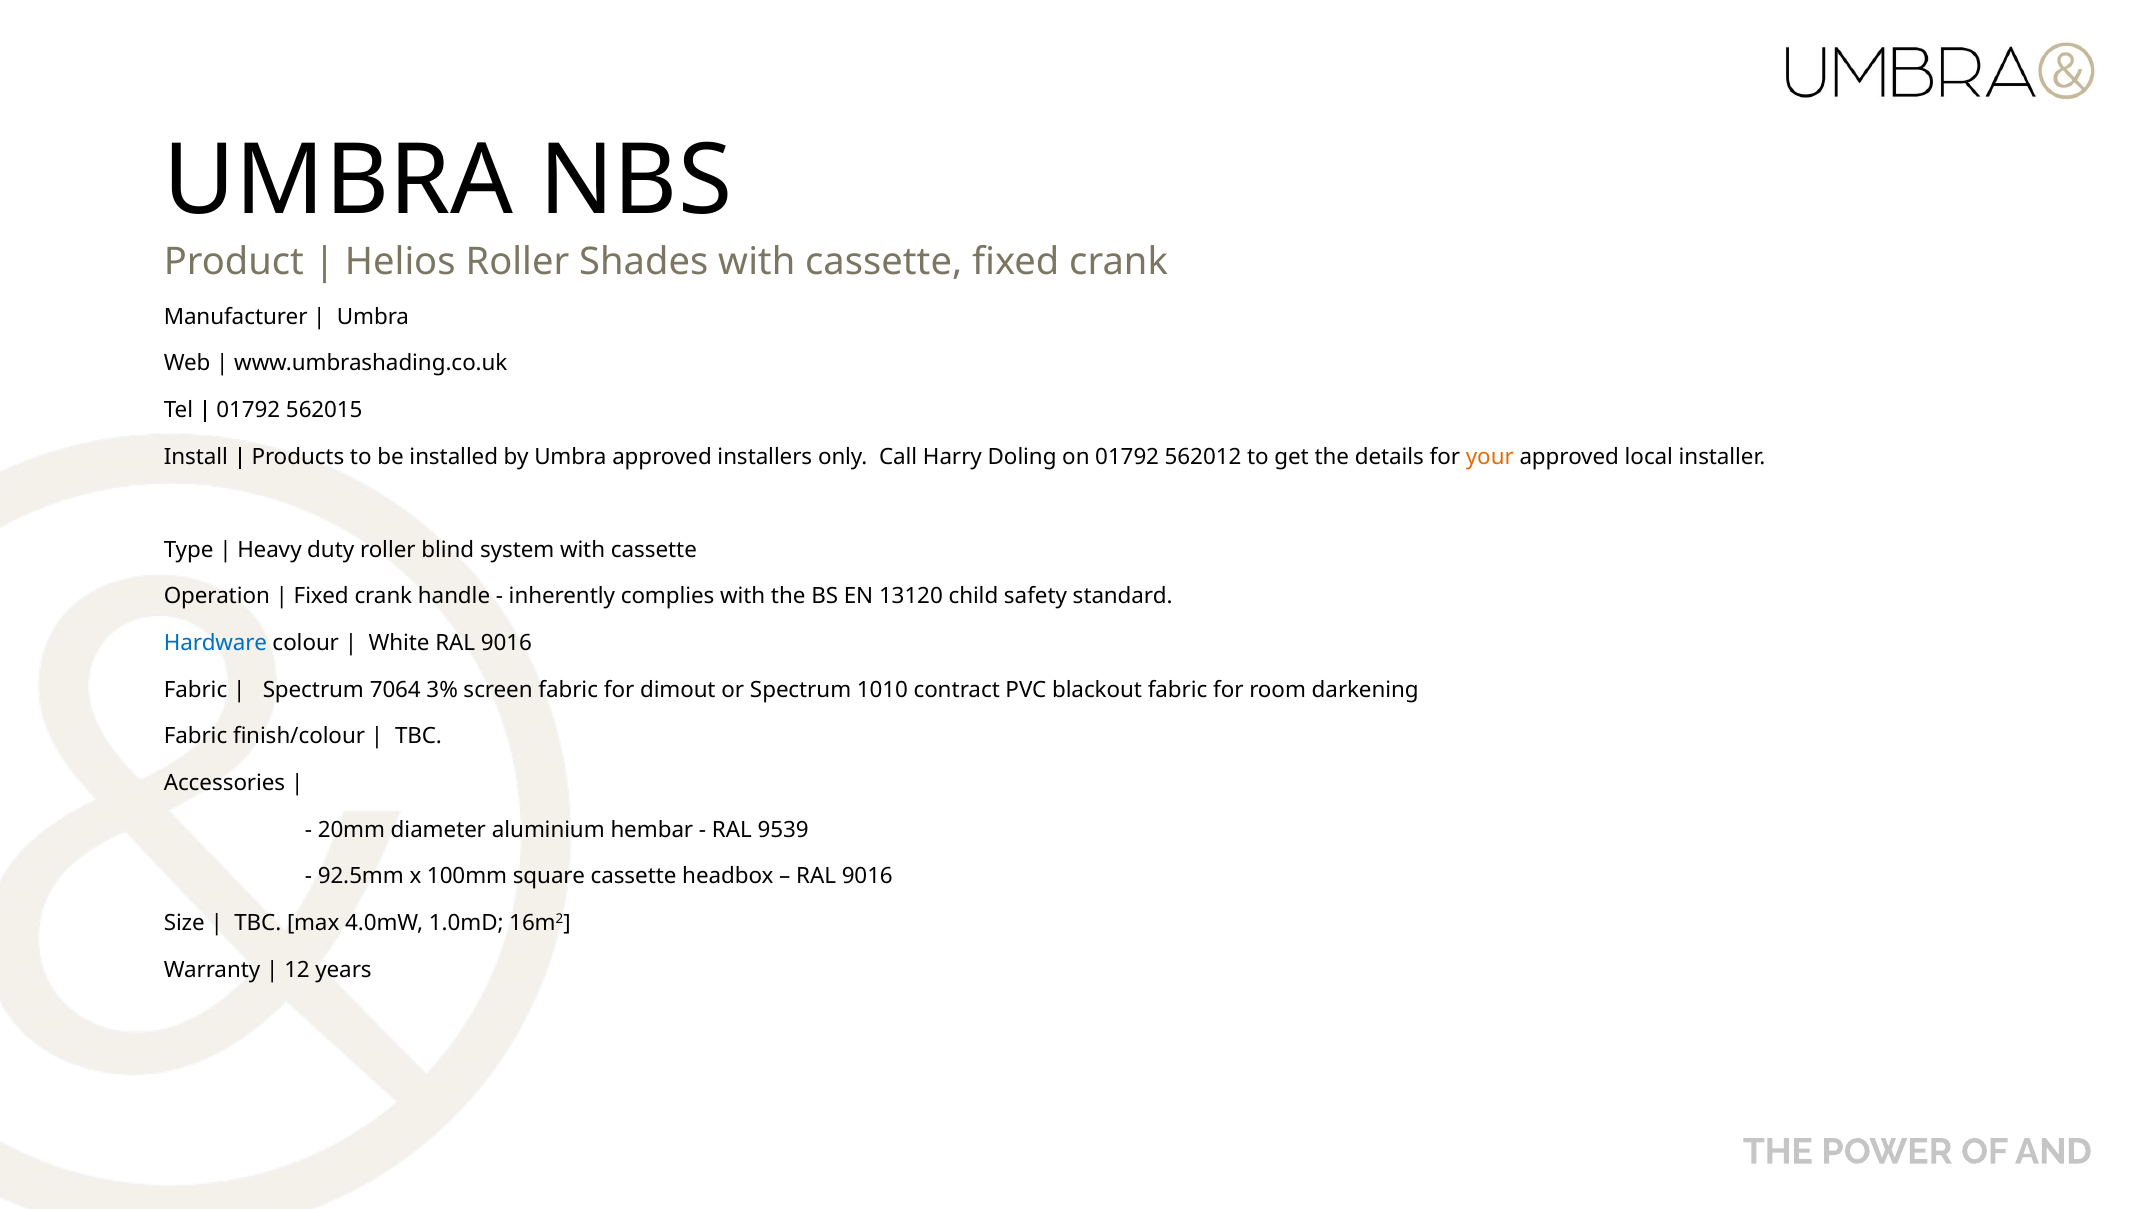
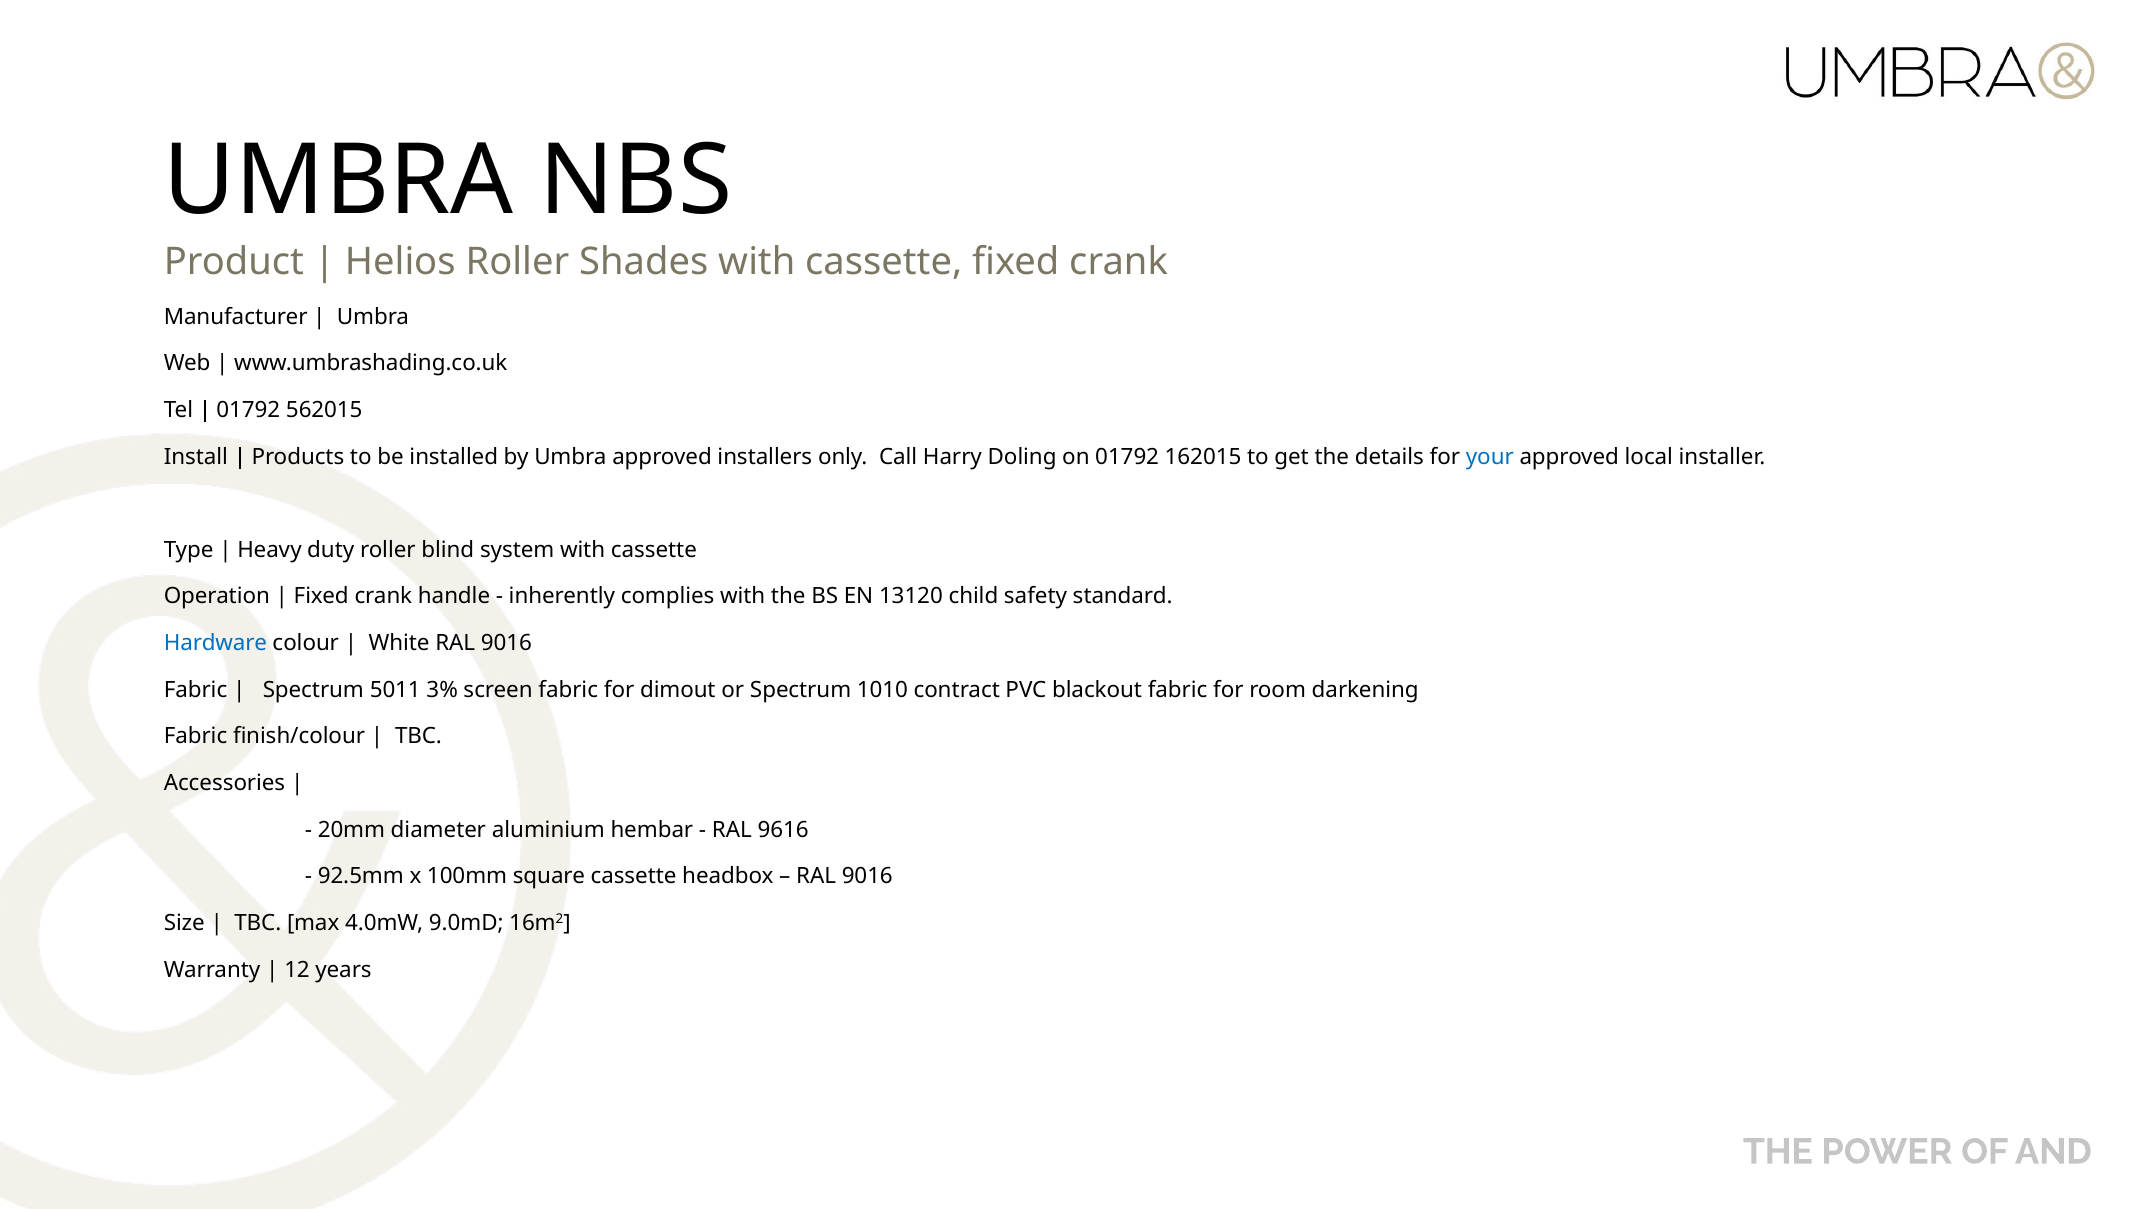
562012: 562012 -> 162015 (1203, 457)
your colour: orange -> blue (1490, 457)
7064: 7064 -> 5011 (395, 690)
9539: 9539 -> 9616 (783, 830)
1.0mD: 1.0mD -> 9.0mD (466, 923)
